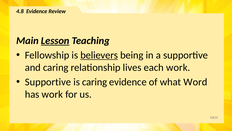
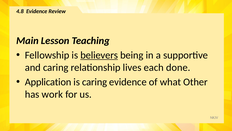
Lesson underline: present -> none (55, 41)
each work: work -> done (178, 67)
Supportive: Supportive -> Application (48, 82)
Word: Word -> Other (195, 82)
